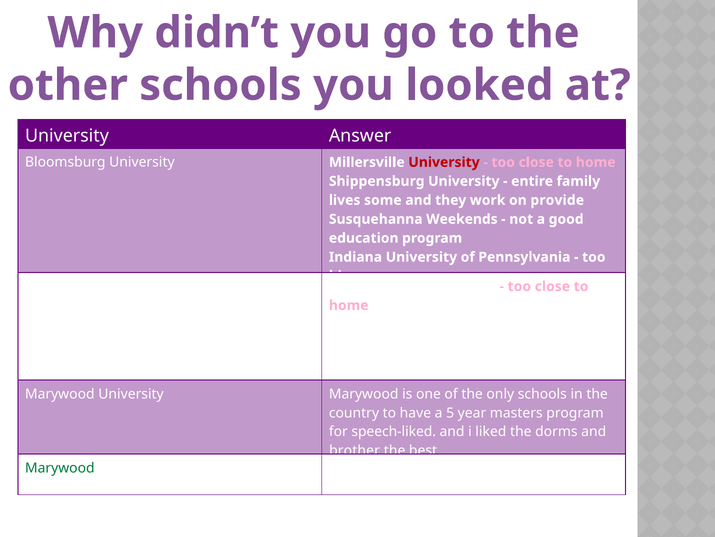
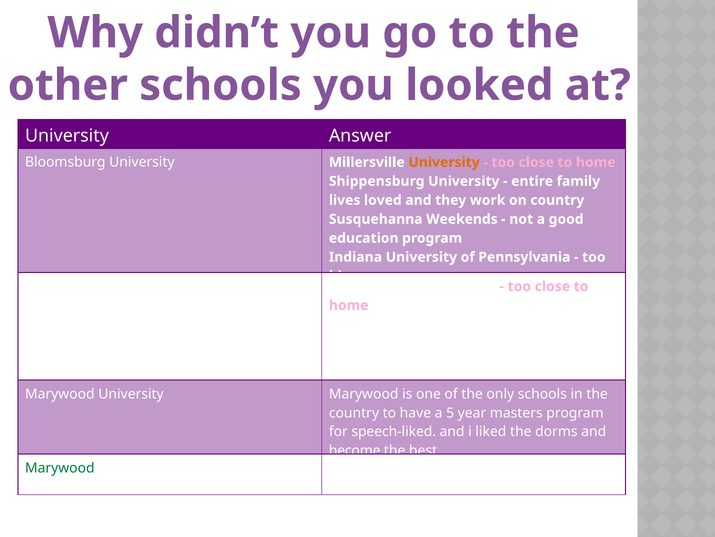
University colour: red -> orange (444, 162)
some: some -> loved (383, 200)
on provide: provide -> country (557, 200)
brother: brother -> become (355, 450)
